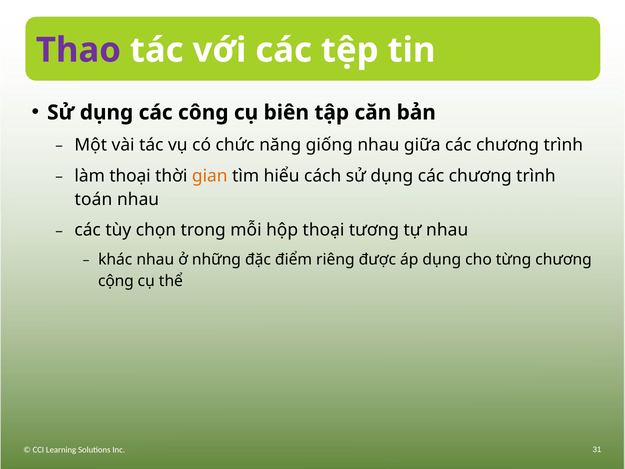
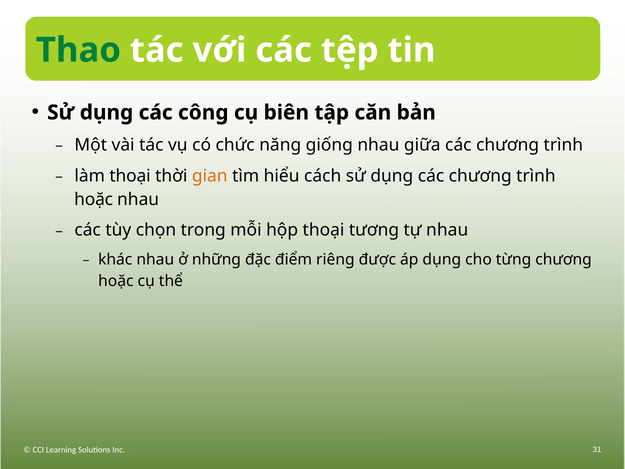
Thao colour: purple -> green (78, 50)
toán: toán -> hoặc (94, 199)
cộng: cộng -> hoặc (116, 281)
